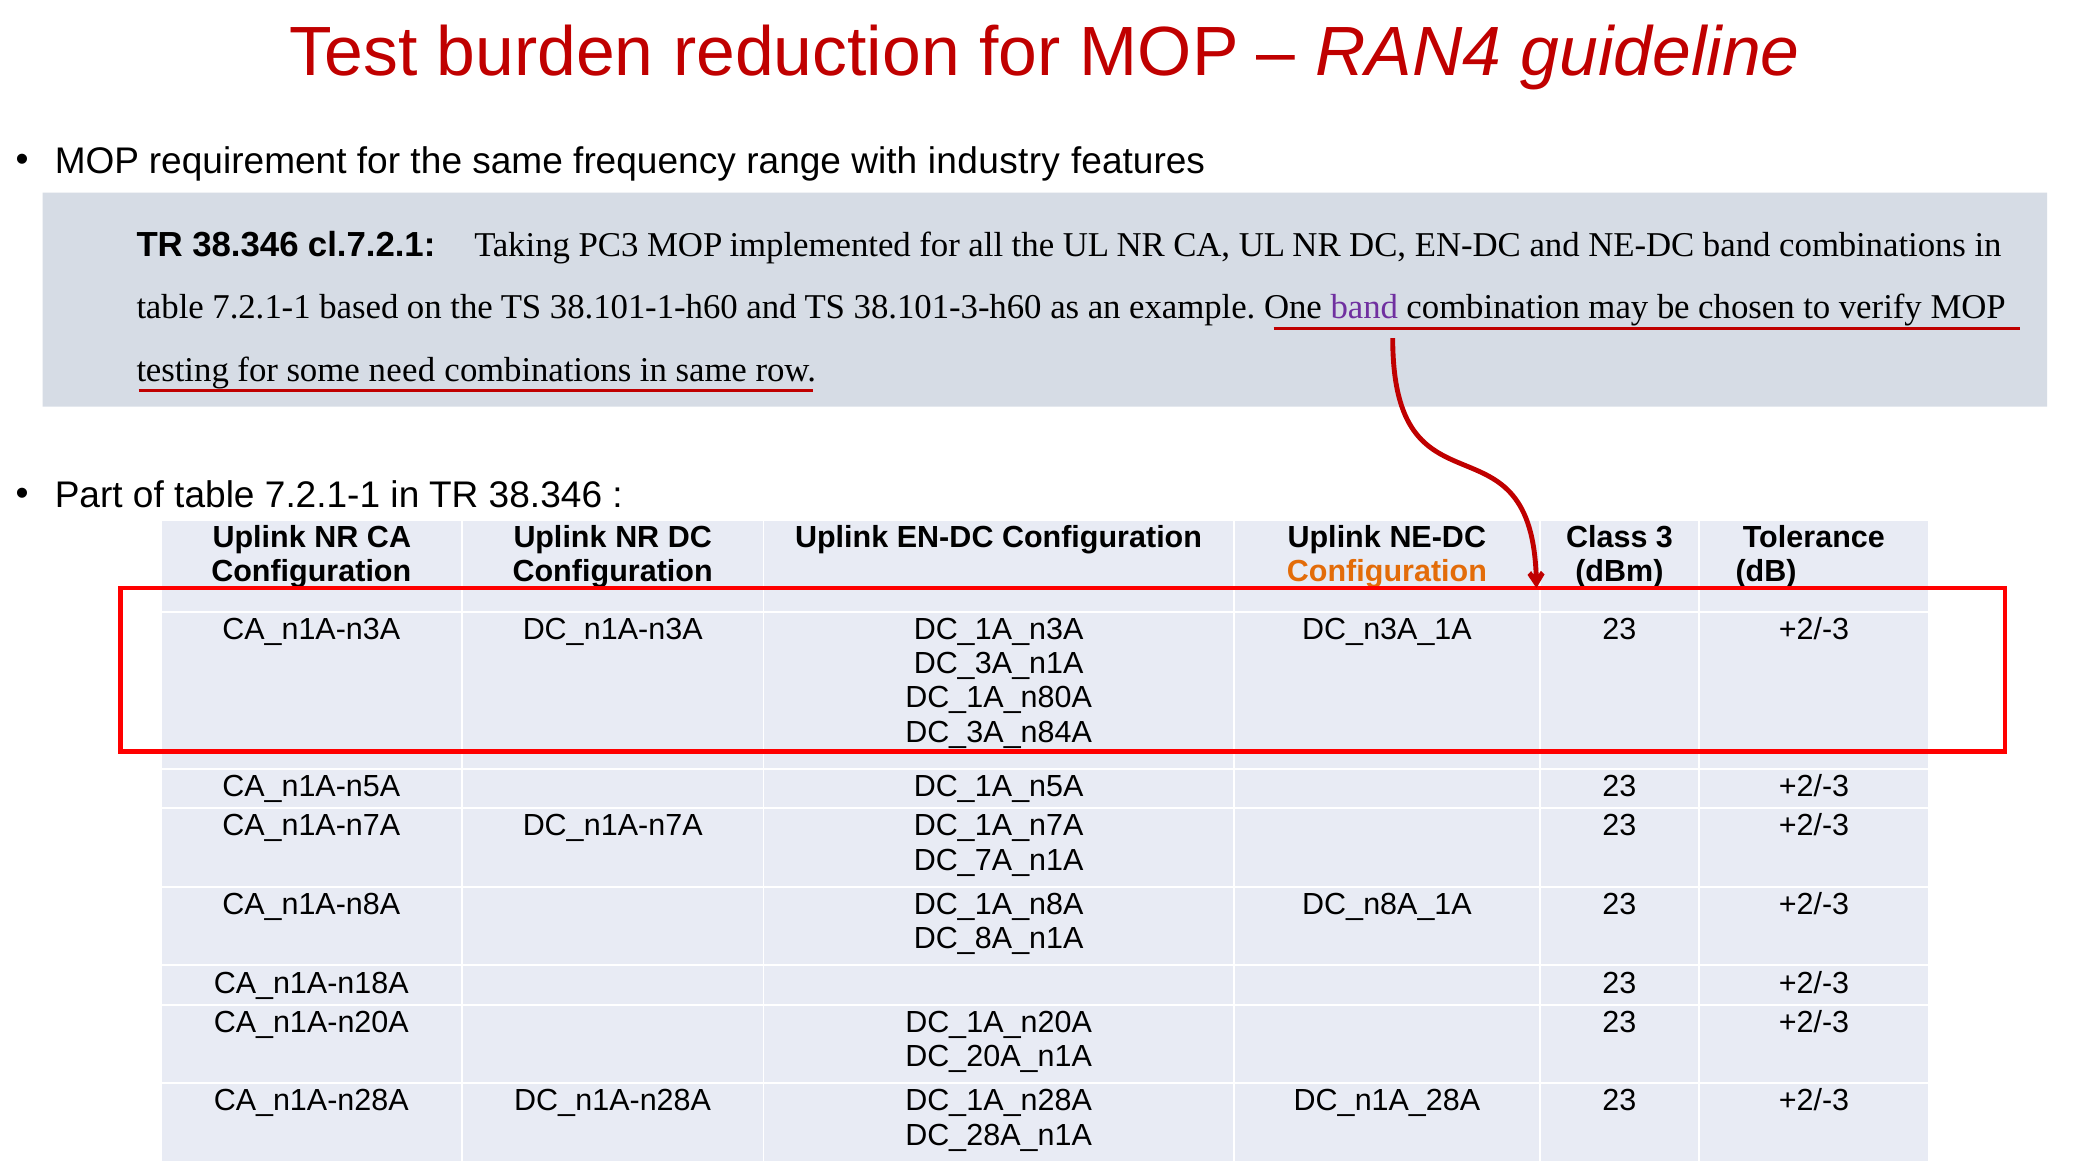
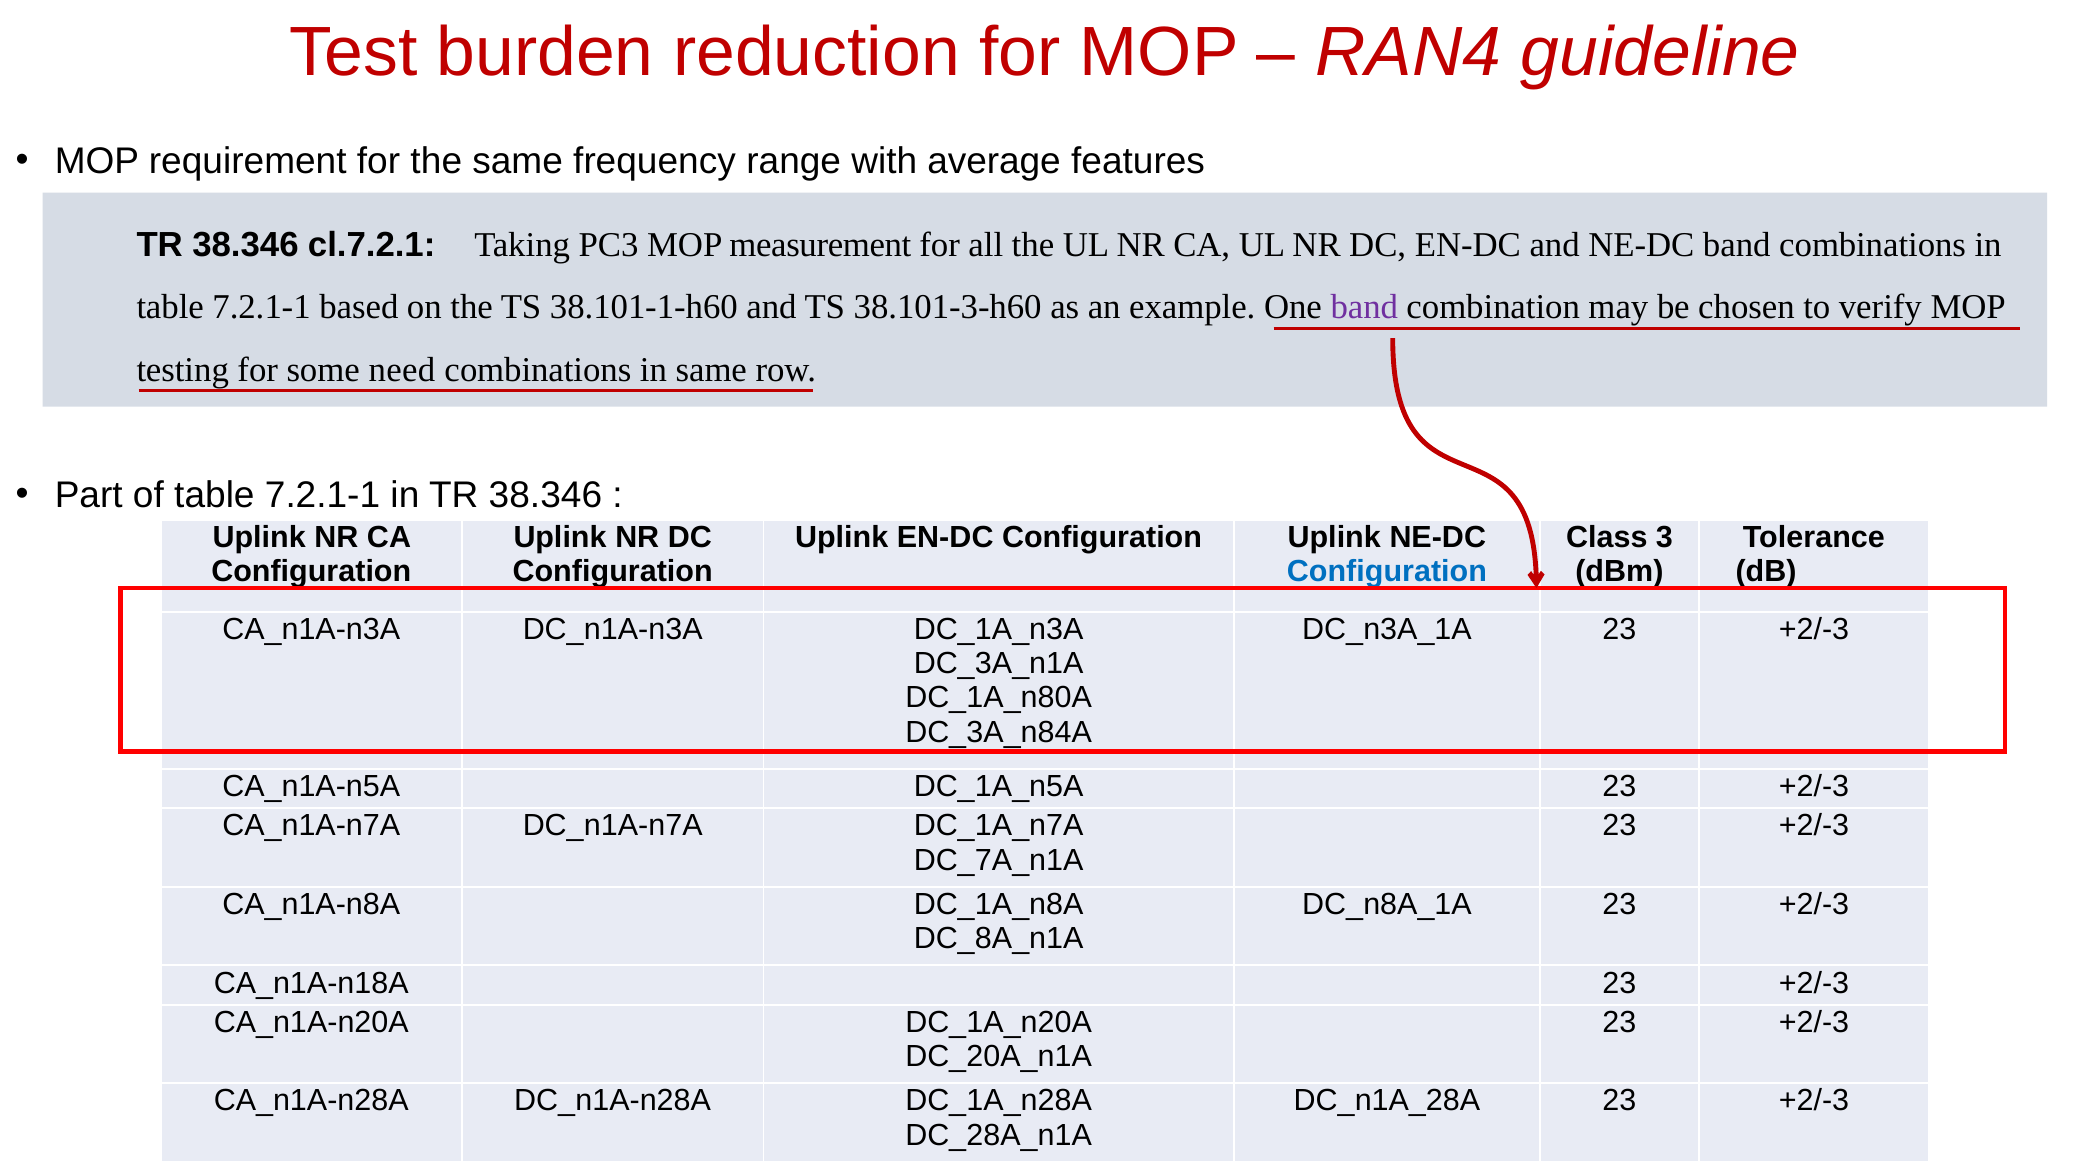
industry: industry -> average (994, 161)
implemented: implemented -> measurement (820, 244)
Configuration colour: orange -> blue (1387, 571)
